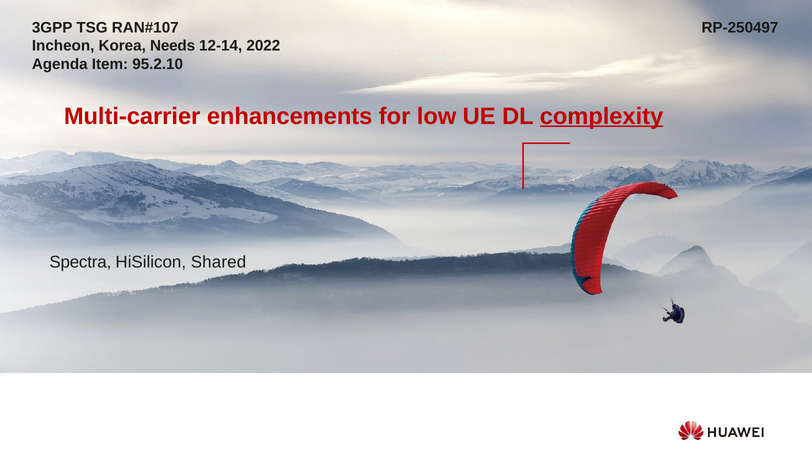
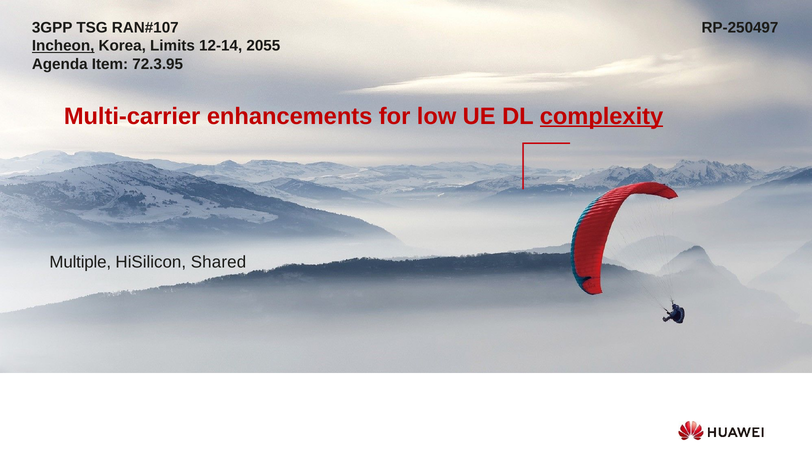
Incheon underline: none -> present (63, 46)
Needs: Needs -> Limits (172, 46)
2022: 2022 -> 2055 (263, 46)
95.2.10: 95.2.10 -> 72.3.95 (158, 64)
Spectra: Spectra -> Multiple (80, 262)
